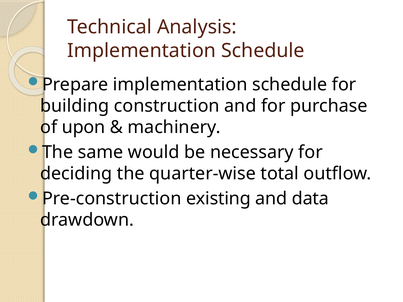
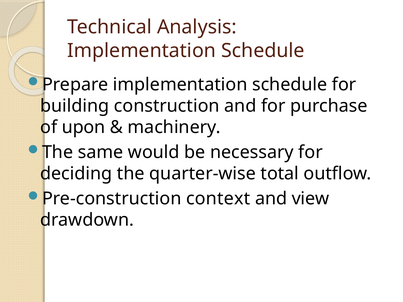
existing: existing -> context (218, 199)
data: data -> view (310, 199)
